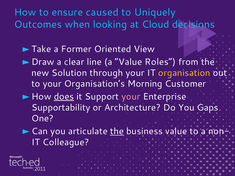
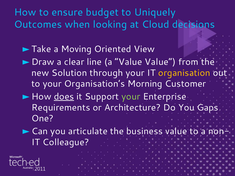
caused: caused -> budget (102, 12)
Former: Former -> Moving (76, 49)
Value Roles: Roles -> Value (160, 62)
your colour: pink -> light green (131, 97)
Supportability: Supportability -> Requirements (61, 108)
the underline: present -> none (117, 131)
